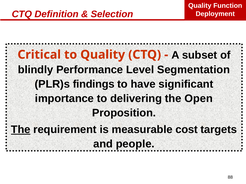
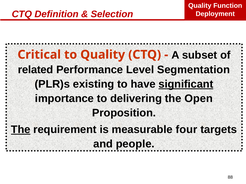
blindly: blindly -> related (36, 70)
findings: findings -> existing (94, 84)
significant underline: none -> present (186, 84)
cost: cost -> four (186, 130)
